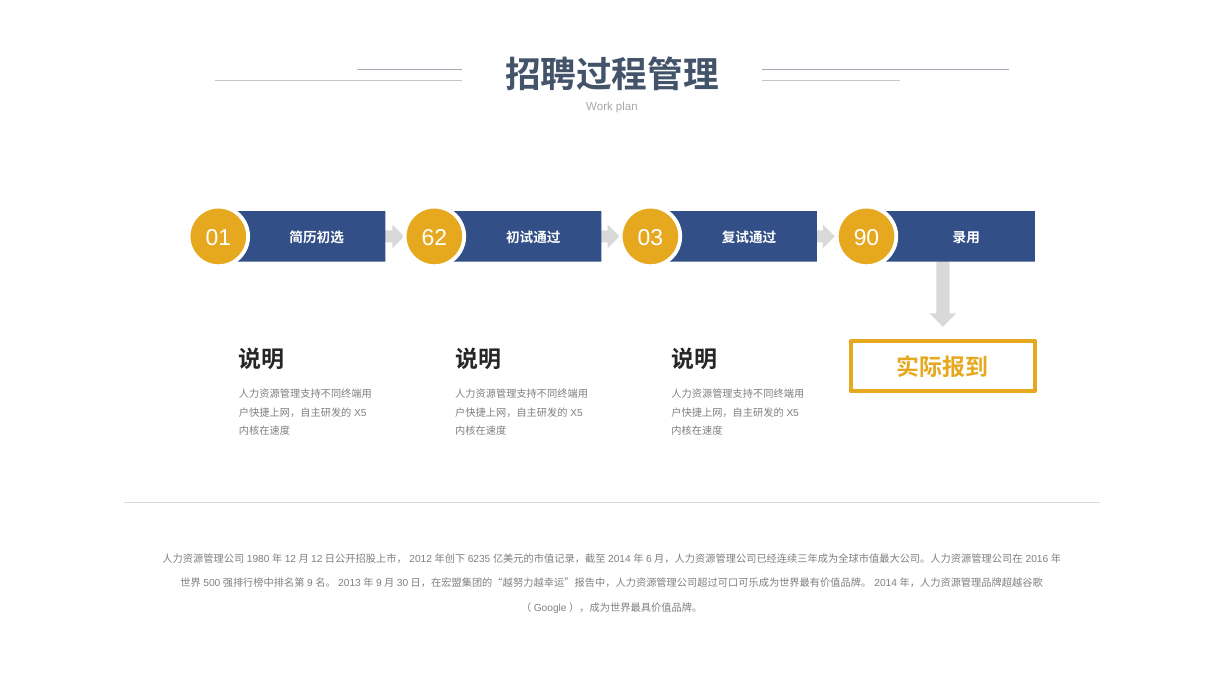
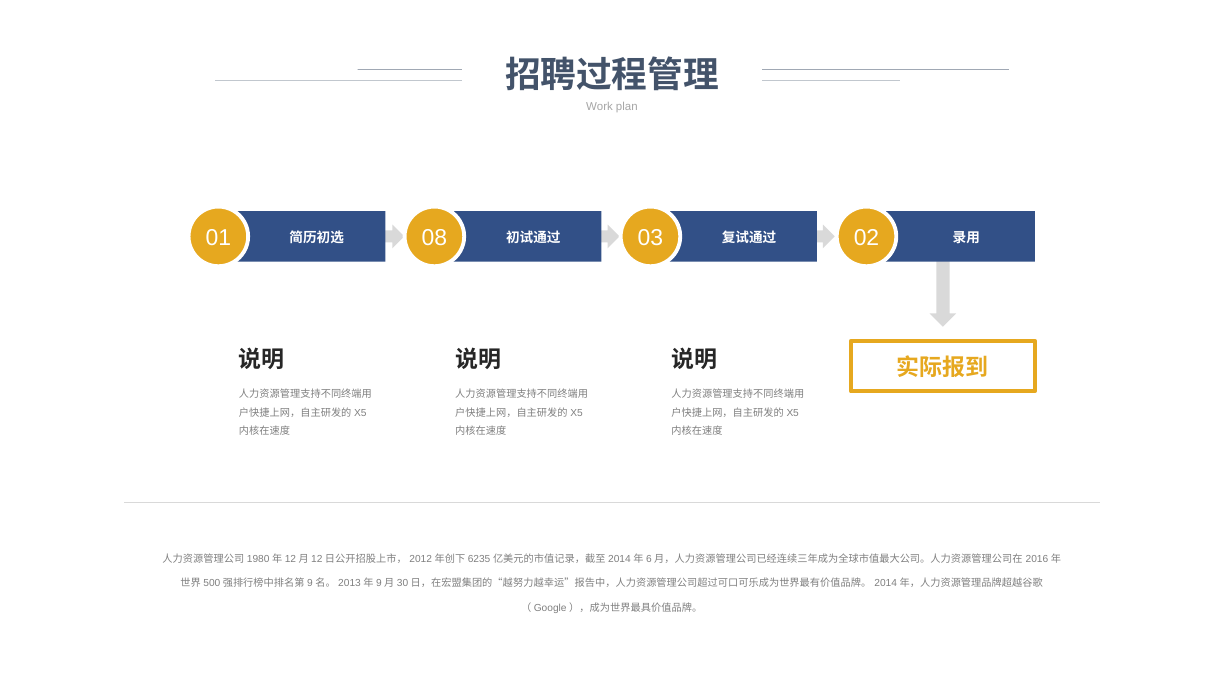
62: 62 -> 08 (434, 238)
90: 90 -> 02 (867, 238)
